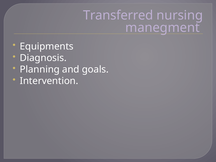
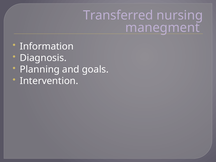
Equipments: Equipments -> Information (47, 46)
